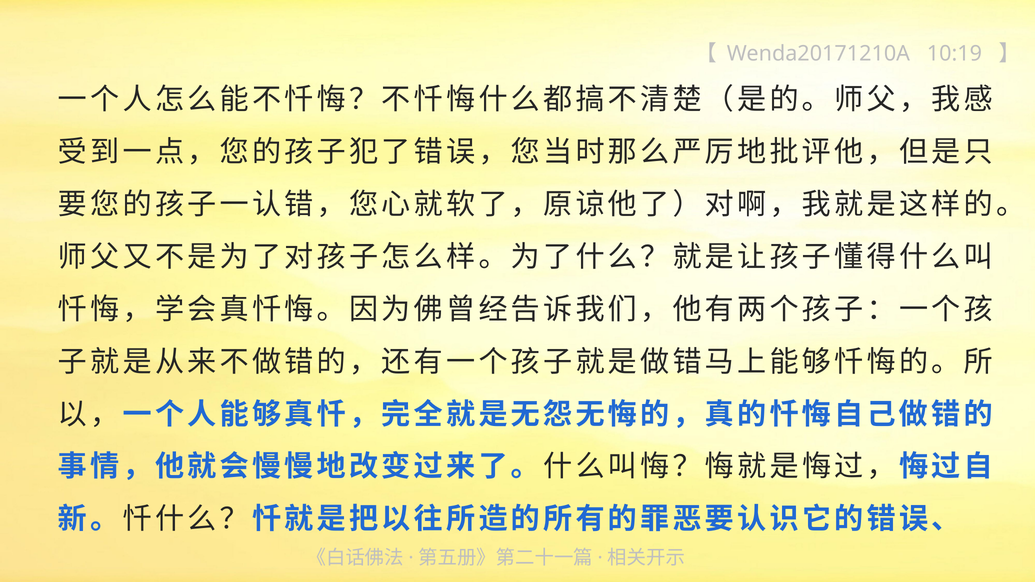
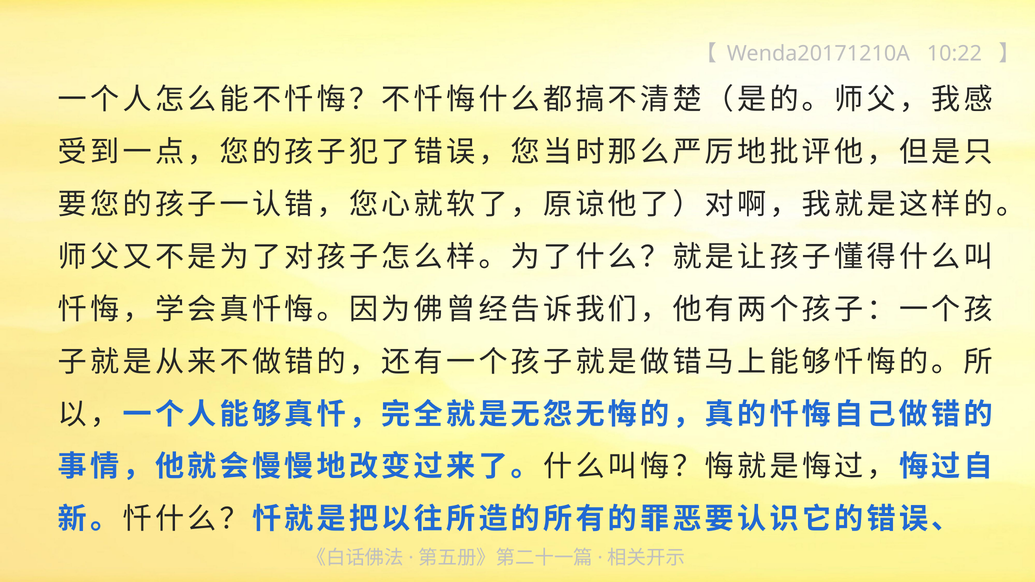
10:19: 10:19 -> 10:22 (954, 54)
